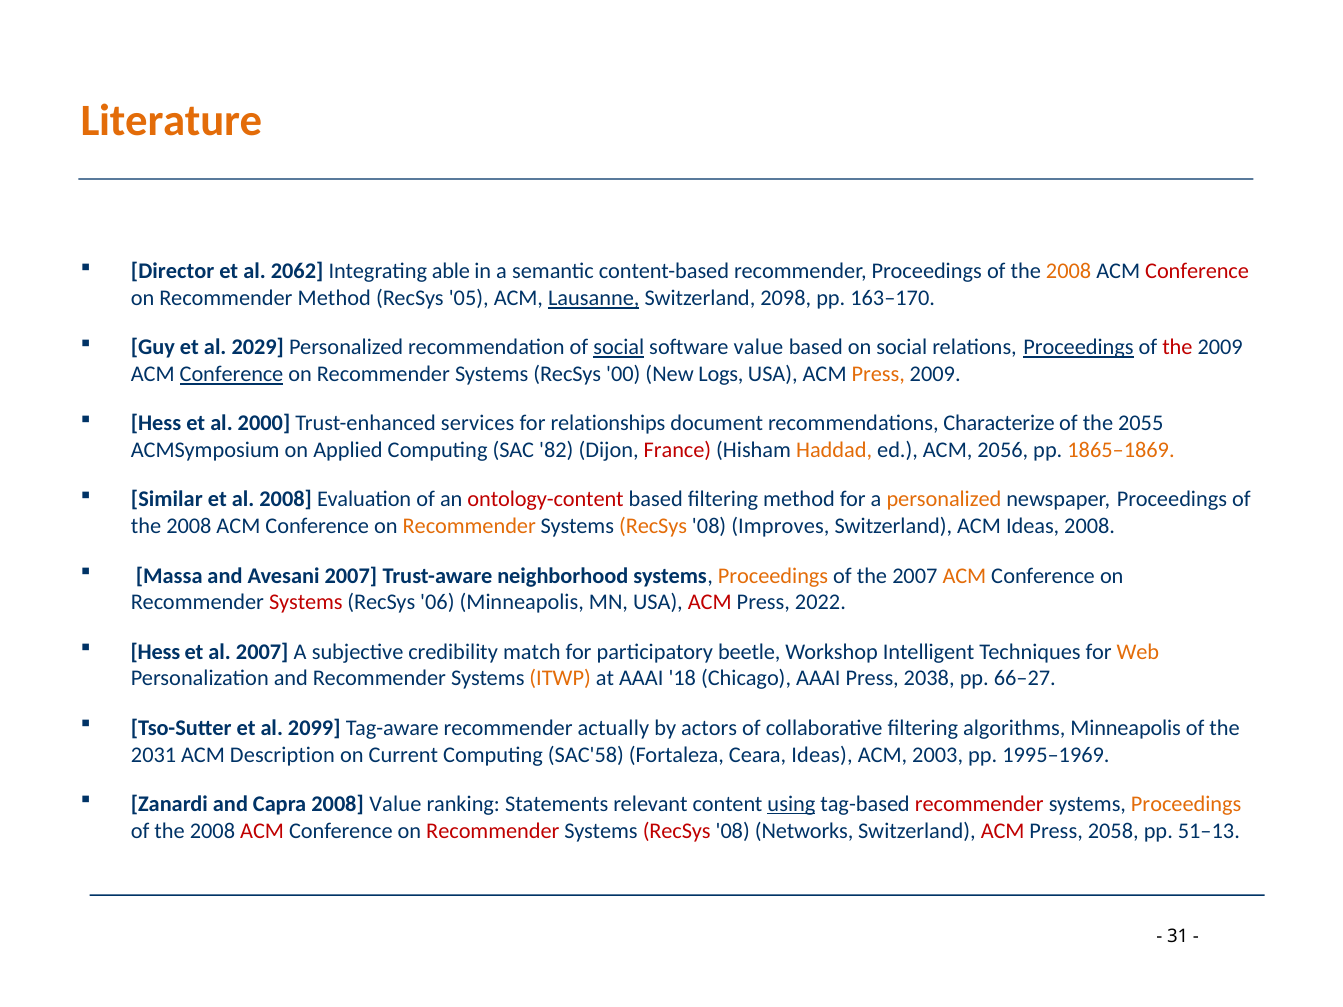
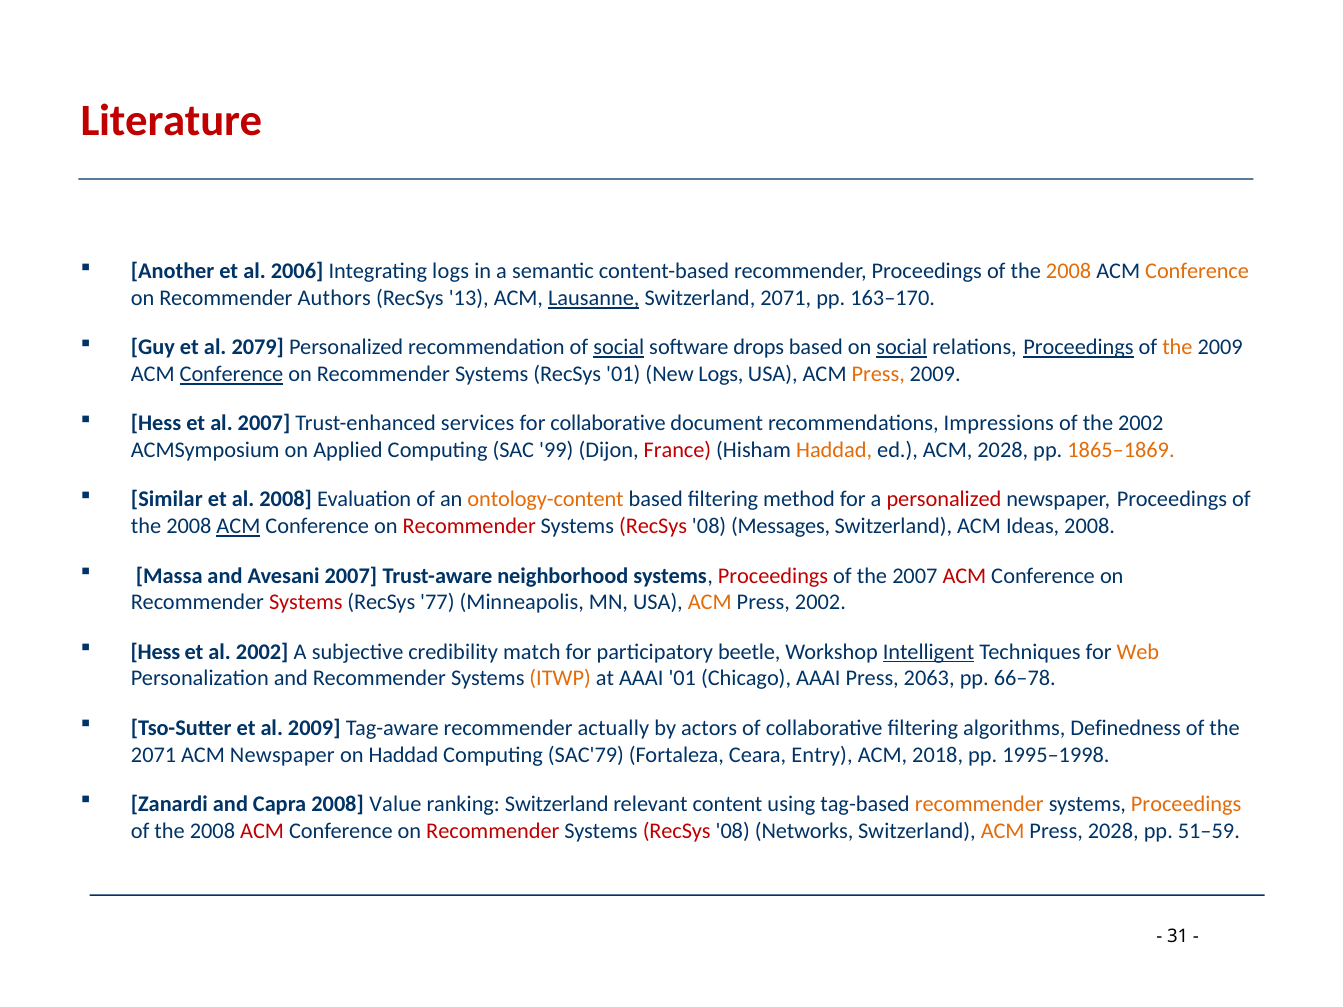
Literature colour: orange -> red (171, 121)
Director: Director -> Another (173, 271)
2062: 2062 -> 2006 (297, 271)
Integrating able: able -> logs (451, 271)
Conference colour: red -> orange (1197, 271)
Recommender Method: Method -> Authors (334, 298)
05: 05 -> 13 (469, 298)
Switzerland 2098: 2098 -> 2071 (786, 298)
2029: 2029 -> 2079 (258, 348)
software value: value -> drops (759, 348)
social underline: none -> present (902, 348)
the colour: red -> orange (1177, 348)
RecSys 00: 00 -> 01 (623, 374)
al 2000: 2000 -> 2007 (264, 424)
for relationships: relationships -> collaborative (608, 424)
Characterize: Characterize -> Impressions (999, 424)
the 2055: 2055 -> 2002 (1141, 424)
82: 82 -> 99 (556, 451)
ACM 2056: 2056 -> 2028 (1003, 451)
ontology-content colour: red -> orange (546, 500)
personalized colour: orange -> red (944, 500)
ACM underline: none -> present (238, 527)
Recommender colour: orange -> red (469, 527)
RecSys colour: orange -> red (653, 527)
Improves: Improves -> Messages (781, 527)
Proceedings colour: orange -> red (773, 576)
ACM colour: orange -> red (964, 576)
06: 06 -> 77 (437, 603)
ACM colour: red -> orange (710, 603)
Press 2022: 2022 -> 2002 (820, 603)
al 2007: 2007 -> 2002 (262, 652)
Intelligent underline: none -> present (929, 652)
AAAI 18: 18 -> 01 (682, 679)
2038: 2038 -> 2063 (929, 679)
66–27: 66–27 -> 66–78 (1025, 679)
al 2099: 2099 -> 2009 (314, 728)
algorithms Minneapolis: Minneapolis -> Definedness (1126, 728)
2031: 2031 -> 2071 (154, 755)
ACM Description: Description -> Newspaper (282, 755)
on Current: Current -> Haddad (403, 755)
SAC'58: SAC'58 -> SAC'79 (586, 755)
Ceara Ideas: Ideas -> Entry (822, 755)
2003: 2003 -> 2018 (938, 755)
1995–1969: 1995–1969 -> 1995–1998 (1056, 755)
ranking Statements: Statements -> Switzerland (557, 804)
using underline: present -> none (791, 804)
recommender colour: red -> orange (979, 804)
ACM colour: red -> orange (1003, 831)
Press 2058: 2058 -> 2028 (1113, 831)
51–13: 51–13 -> 51–59 (1209, 831)
